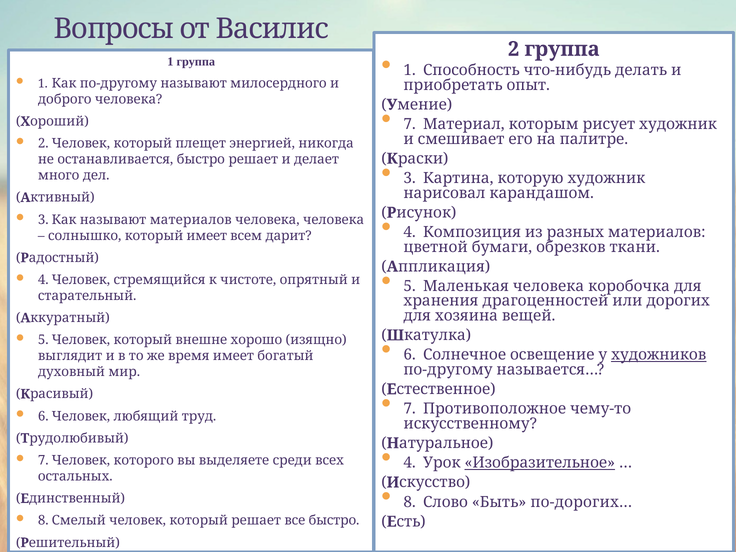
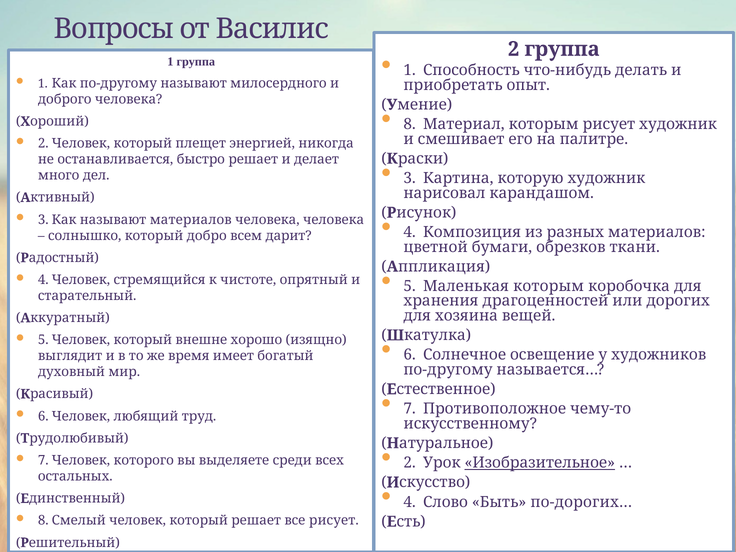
7: 7 -> 8 (410, 124)
который имеет: имеет -> добро (207, 236)
Маленькая человека: человека -> которым (549, 286)
художников underline: present -> none (659, 355)
4: 4 -> 2 (410, 463)
8: 8 -> 4 (410, 502)
все быстро: быстро -> рисует (334, 521)
